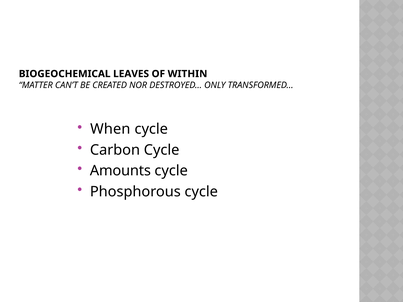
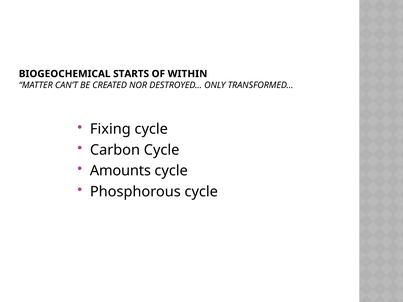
LEAVES: LEAVES -> STARTS (131, 74)
When: When -> Fixing (110, 129)
